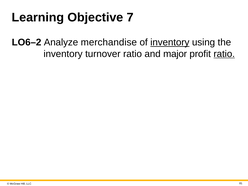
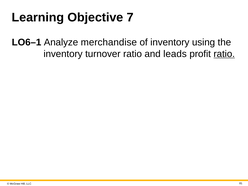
O6–2: O6–2 -> O6–1 (30, 42)
inventory underline: present -> none (170, 42)
major: major -> leads (175, 54)
